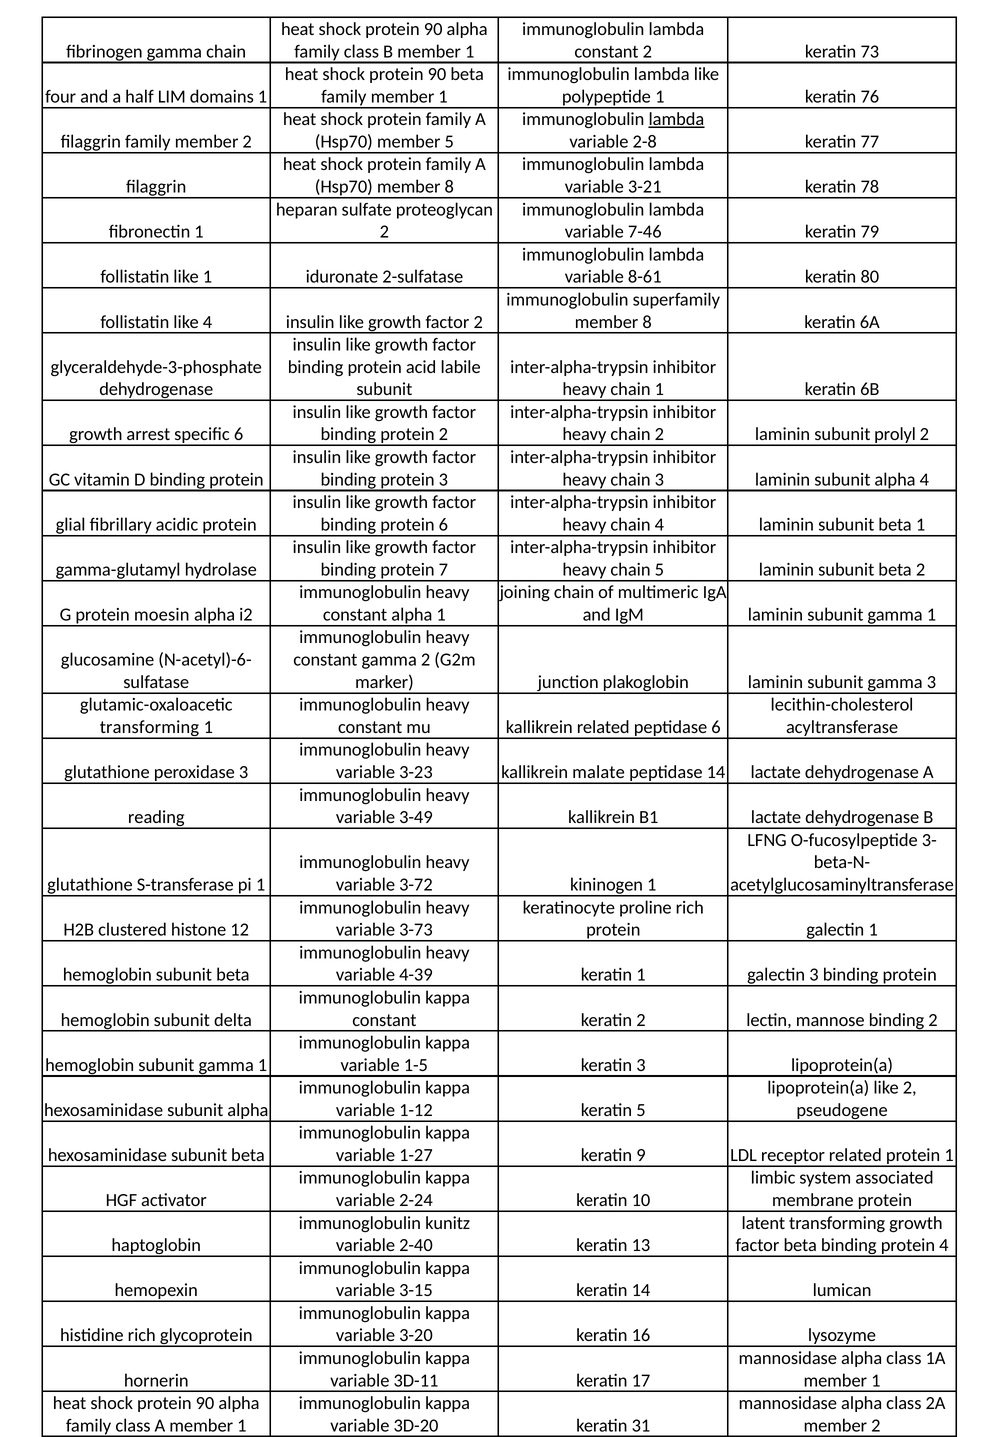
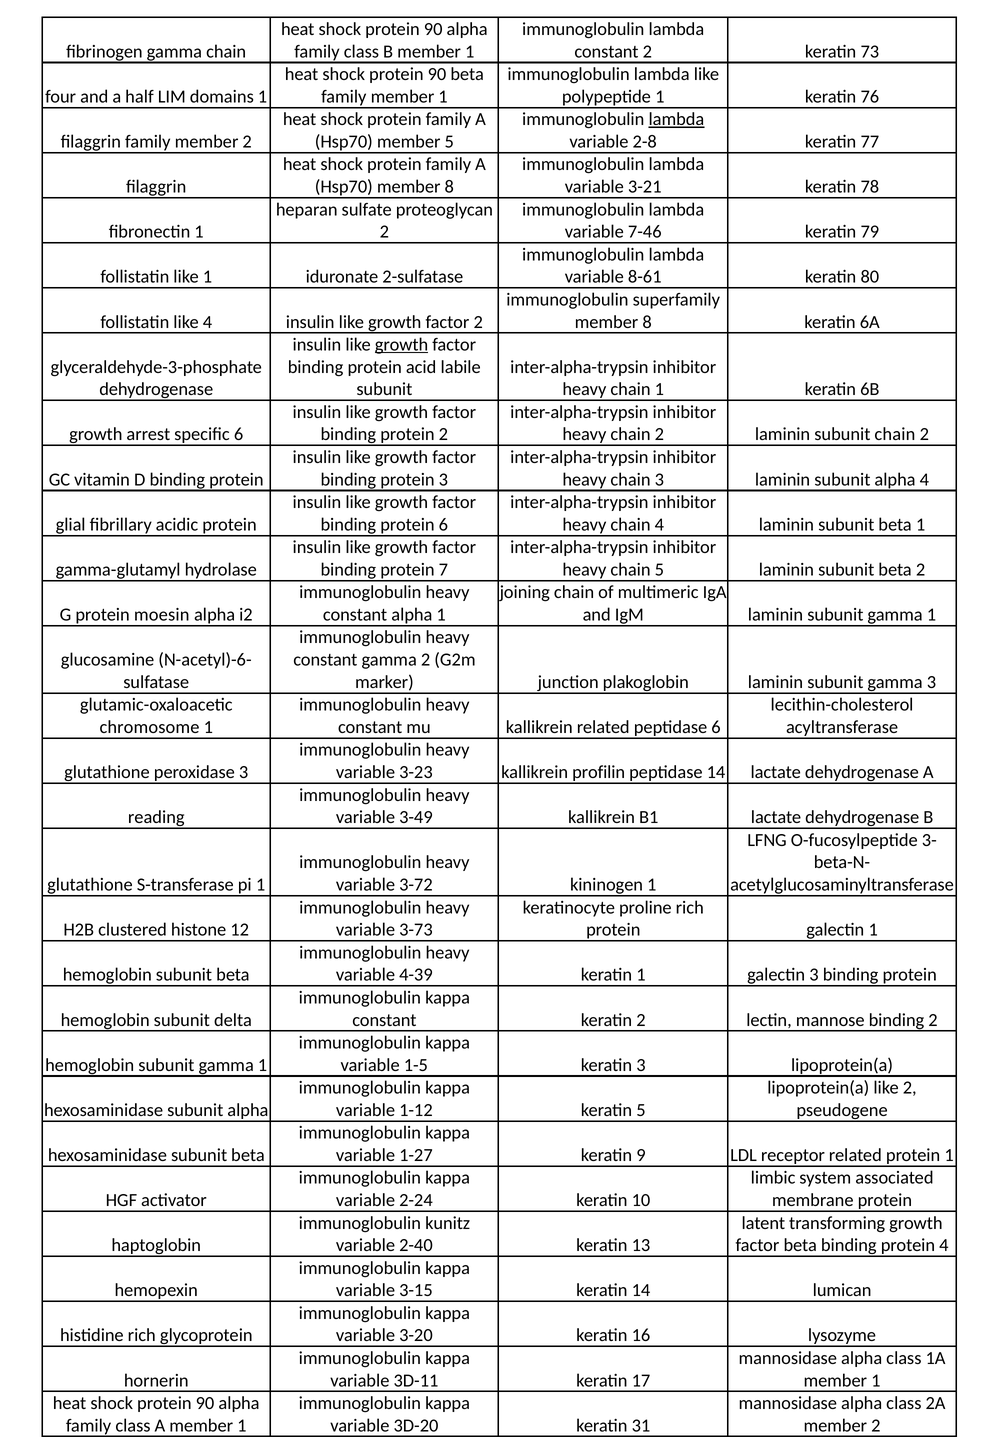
growth underline: none -> present (402, 345)
subunit prolyl: prolyl -> chain (895, 434)
transforming: transforming -> chromosome (149, 727)
malate: malate -> profilin (599, 772)
